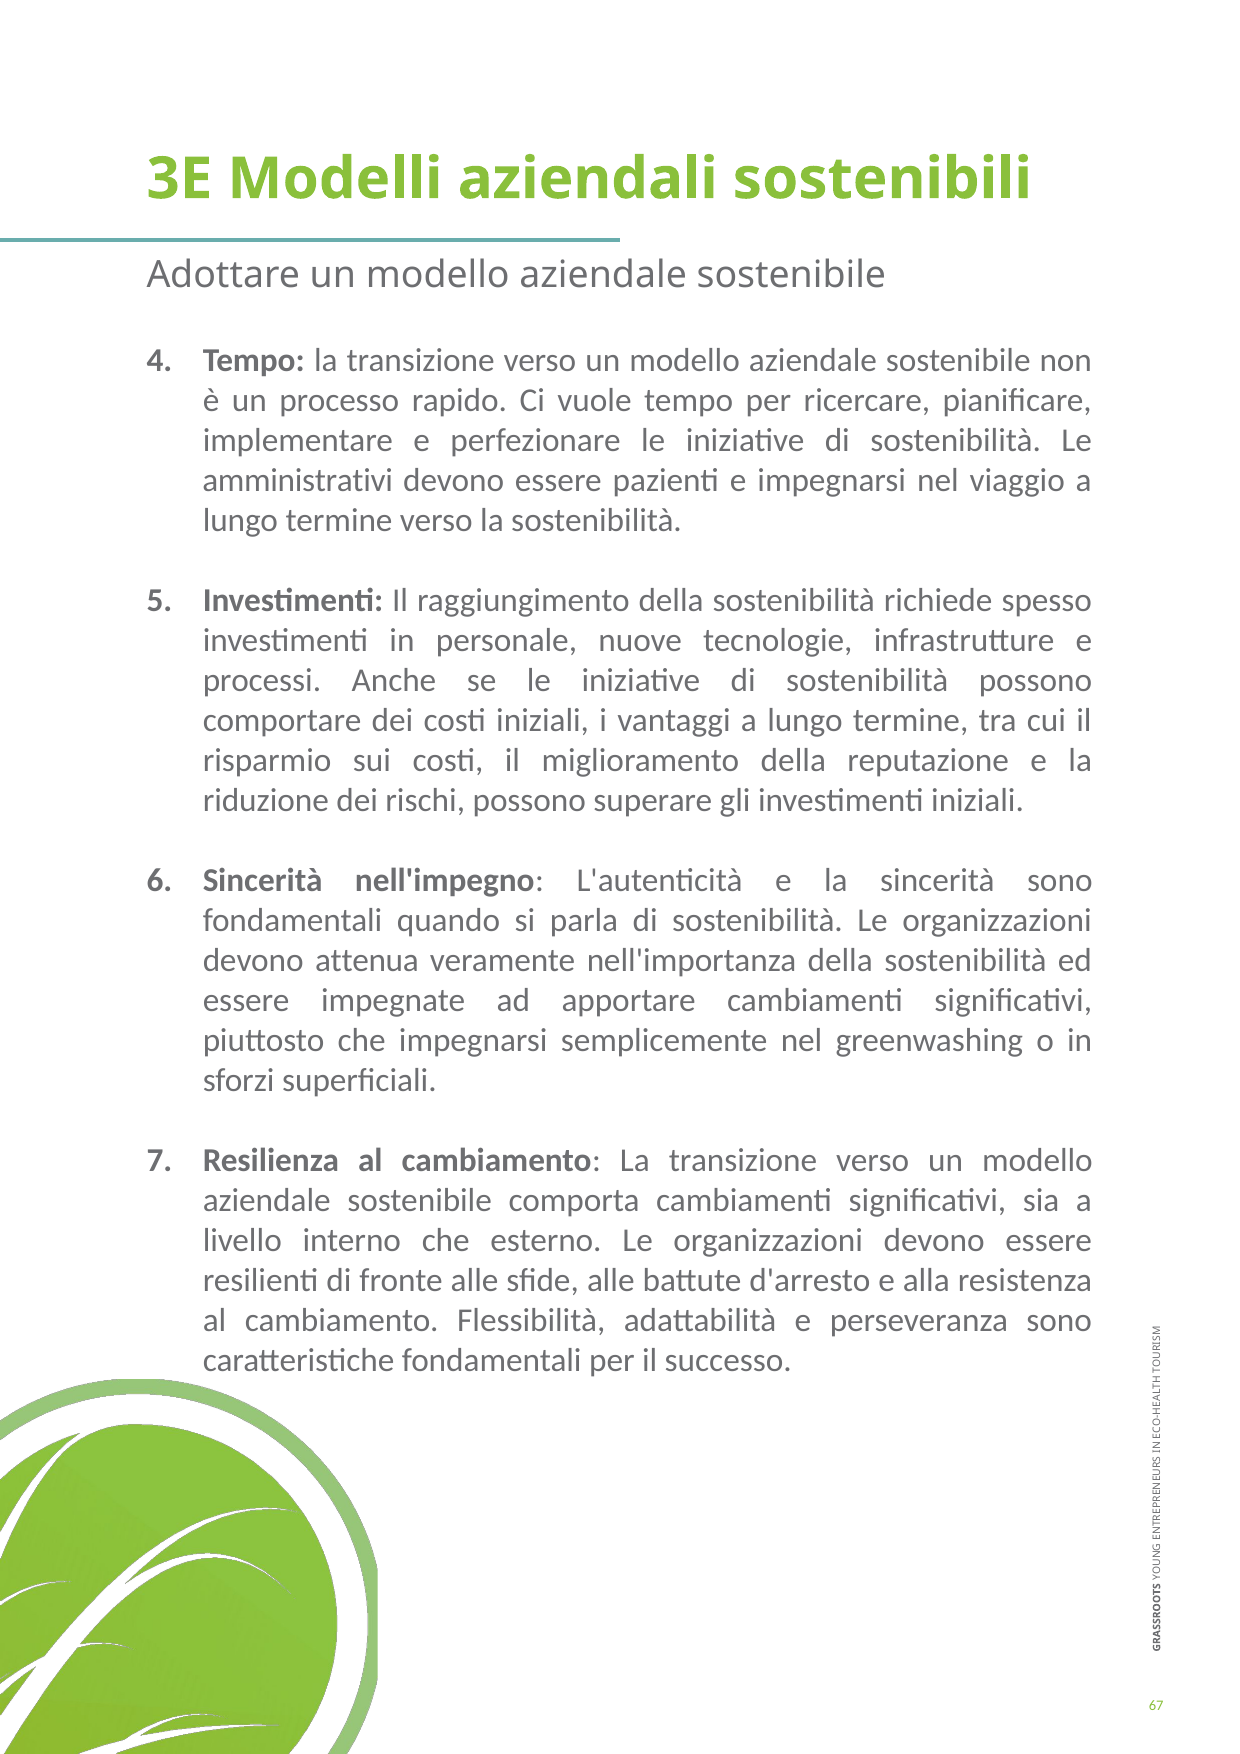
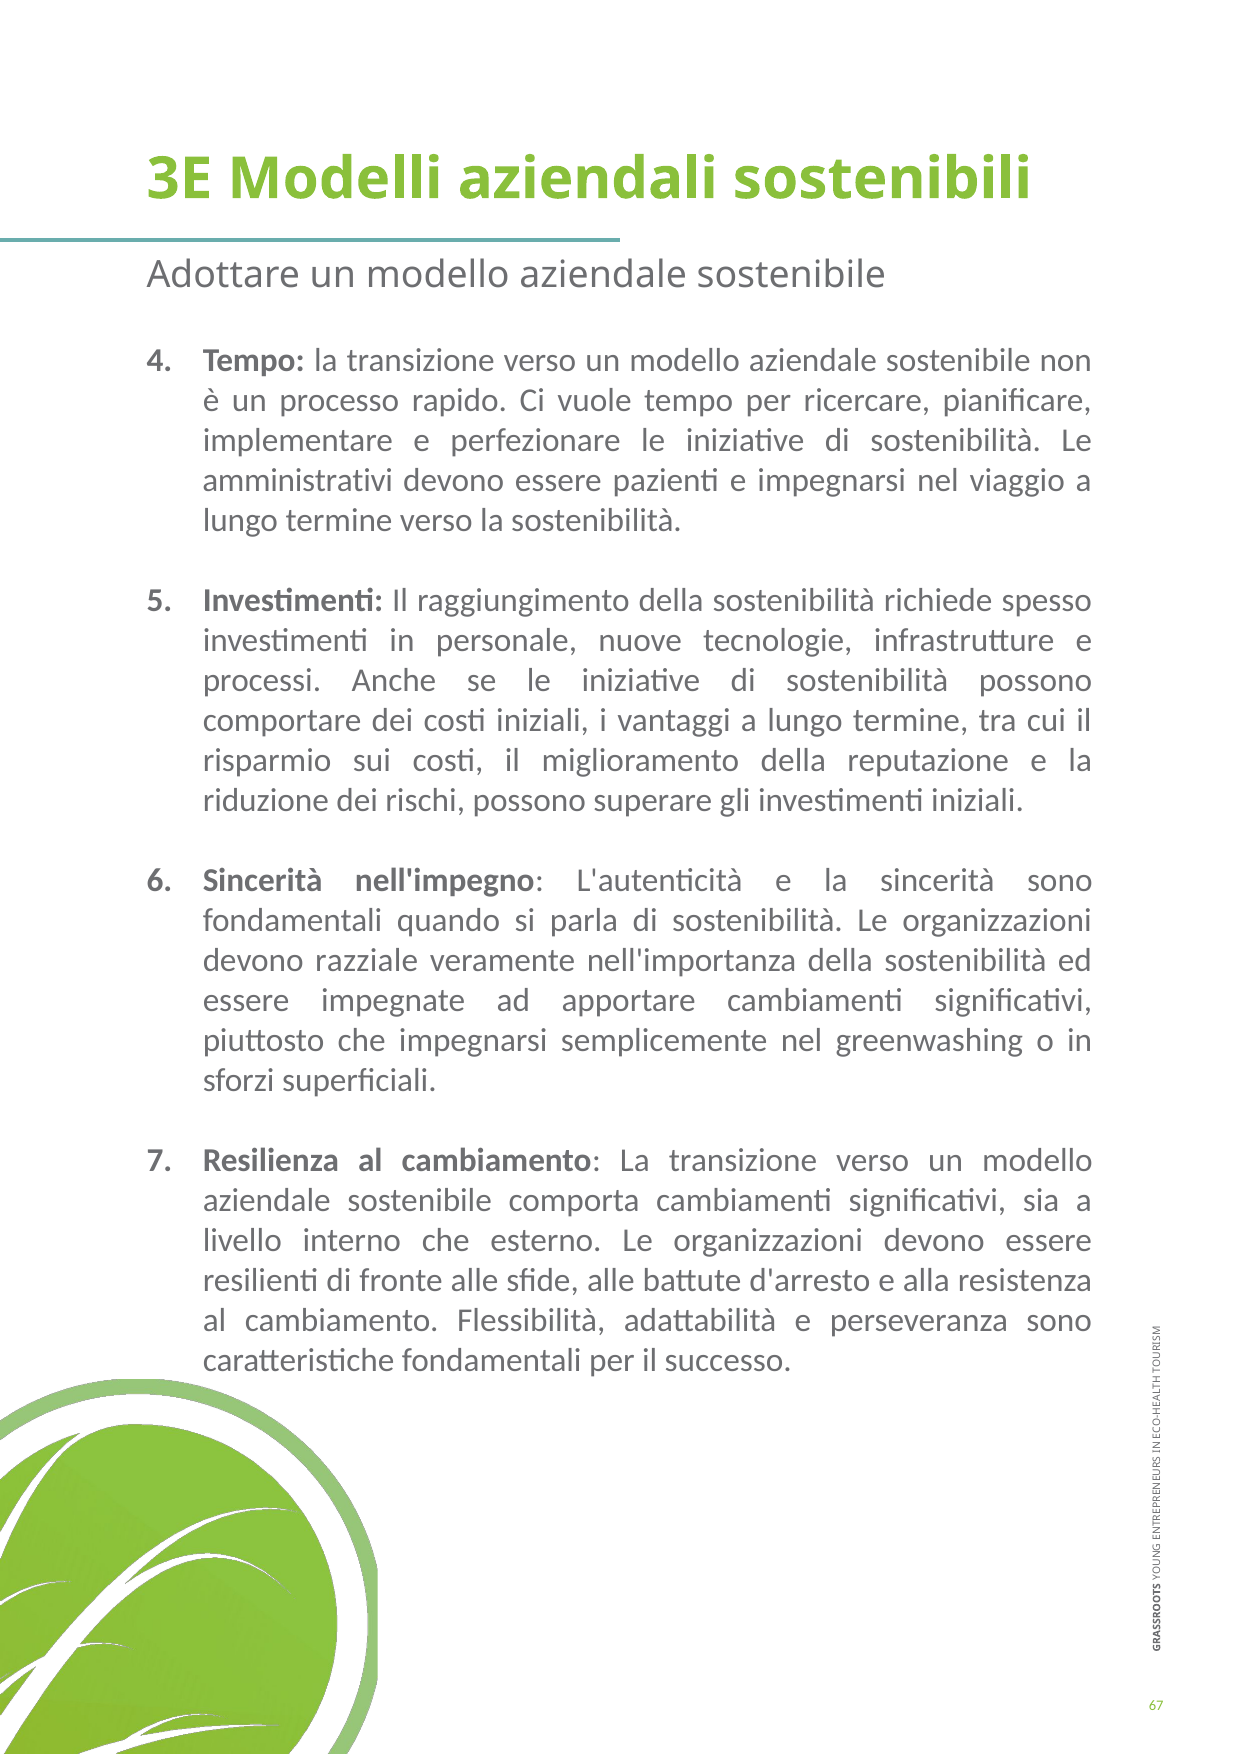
attenua: attenua -> razziale (367, 961)
